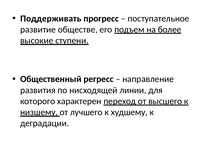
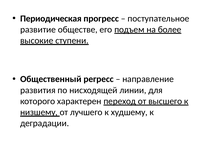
Поддерживать: Поддерживать -> Периодическая (51, 19)
